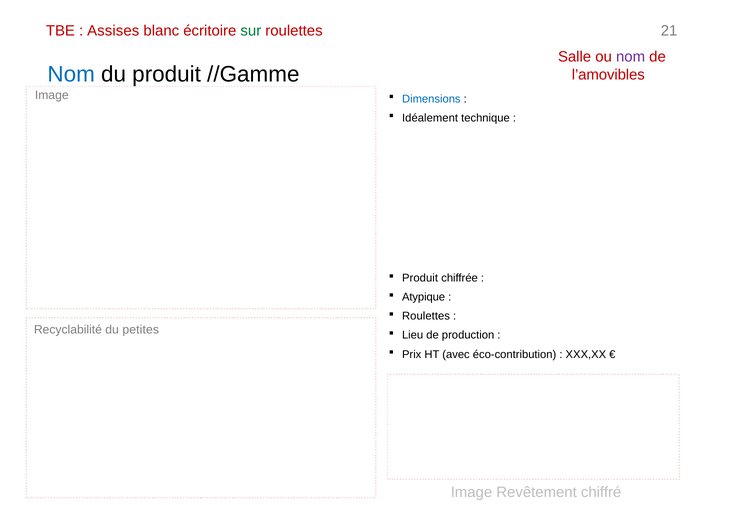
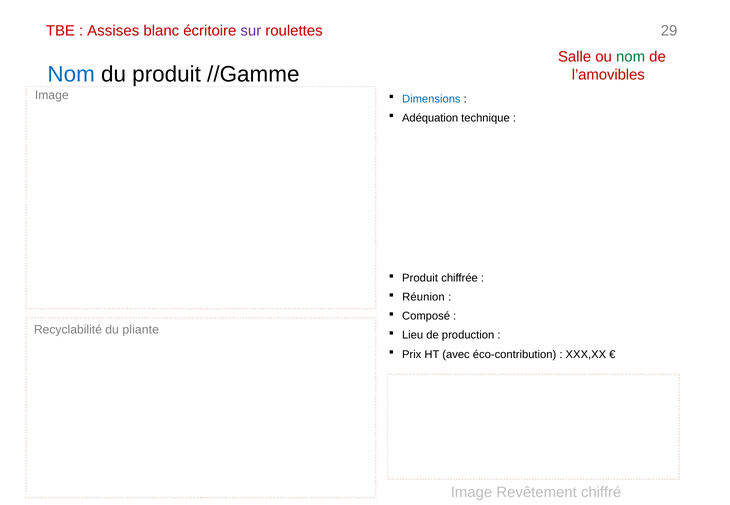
sur colour: green -> purple (251, 31)
21: 21 -> 29 (669, 31)
nom colour: purple -> green (631, 57)
Idéalement: Idéalement -> Adéquation (430, 118)
Atypique: Atypique -> Réunion (423, 297)
Roulettes: Roulettes -> Composé (426, 316)
petites: petites -> pliante (141, 330)
